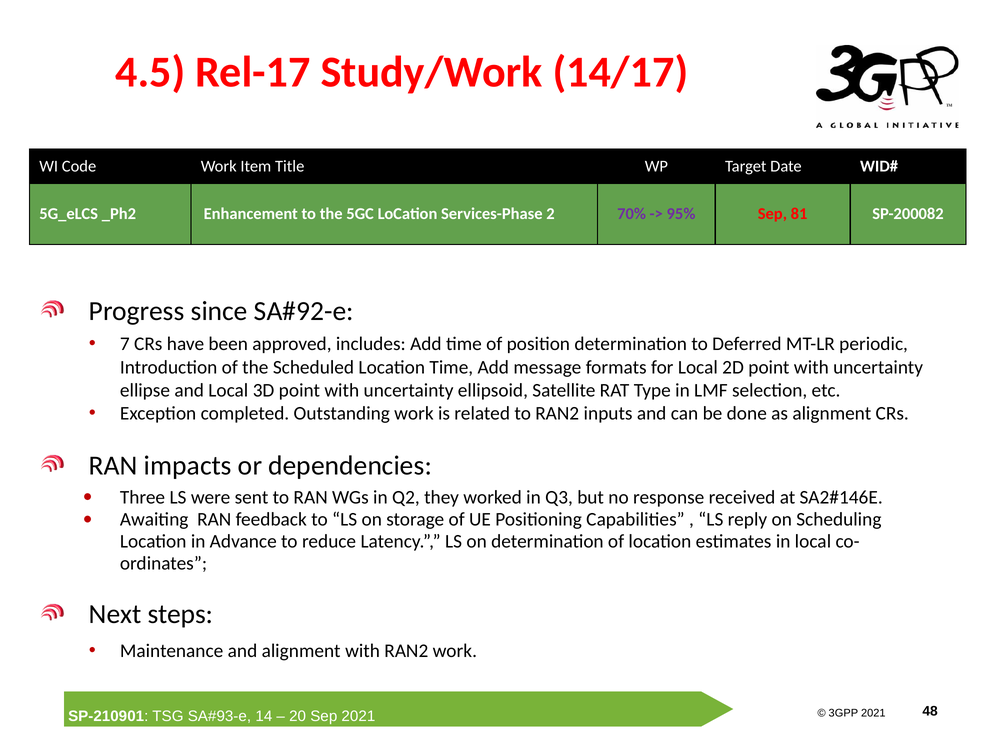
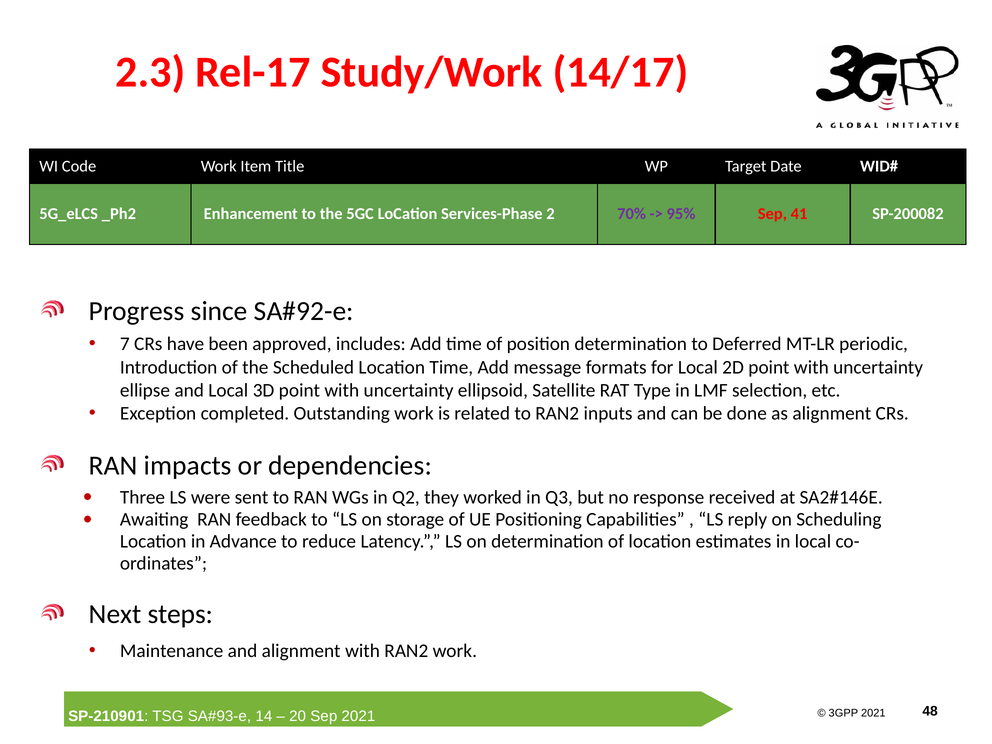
4.5: 4.5 -> 2.3 (150, 72)
81: 81 -> 41 (799, 214)
